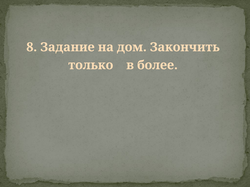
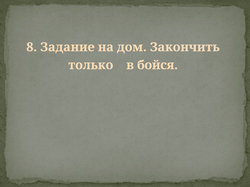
более: более -> бойся (157, 65)
